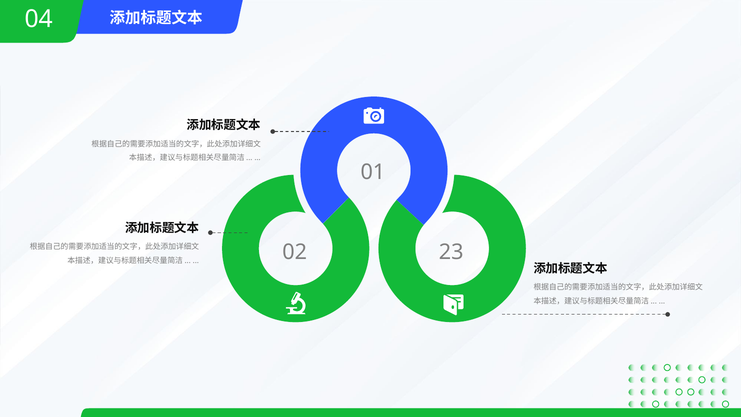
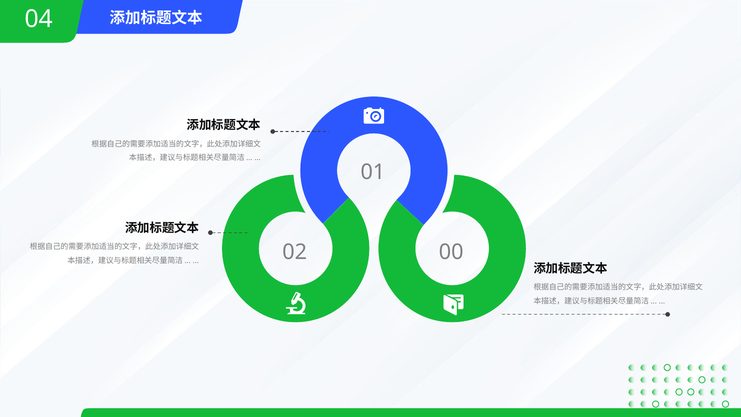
23: 23 -> 00 (451, 252)
